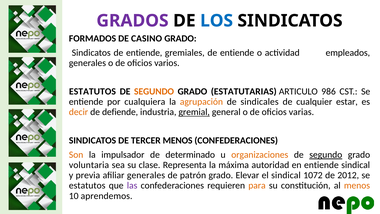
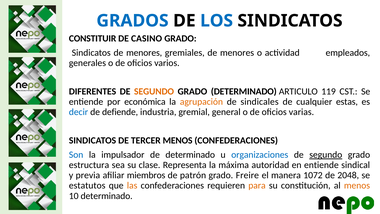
GRADOS colour: purple -> blue (132, 21)
FORMADOS: FORMADOS -> CONSTITUIR (93, 39)
Sindicatos de entiende: entiende -> menores (144, 53)
gremiales de entiende: entiende -> menores (237, 53)
ESTATUTOS: ESTATUTOS -> DIFERENTES (93, 91)
GRADO ESTATUTARIAS: ESTATUTARIAS -> DETERMINADO (244, 91)
986: 986 -> 119 (329, 91)
cualquiera: cualquiera -> económica (145, 102)
estar: estar -> estas (347, 102)
decir colour: orange -> blue (79, 112)
gremial underline: present -> none (194, 112)
Son colour: orange -> blue (76, 155)
organizaciones colour: orange -> blue (260, 155)
voluntaria: voluntaria -> estructura (89, 165)
afiliar generales: generales -> miembros (146, 175)
Elevar: Elevar -> Freire (247, 175)
el sindical: sindical -> manera (286, 175)
2012: 2012 -> 2048 (348, 175)
las colour: purple -> orange (132, 185)
10 aprendemos: aprendemos -> determinado (107, 196)
